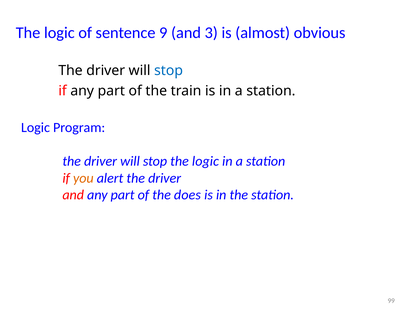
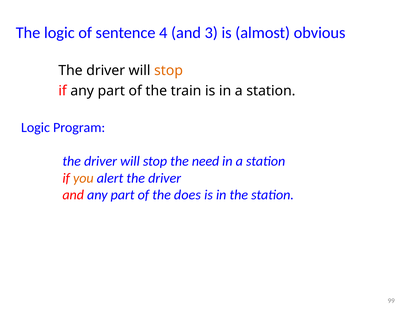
9: 9 -> 4 (163, 33)
stop colour: blue -> orange (169, 71)
stop the logic: logic -> need (206, 161)
